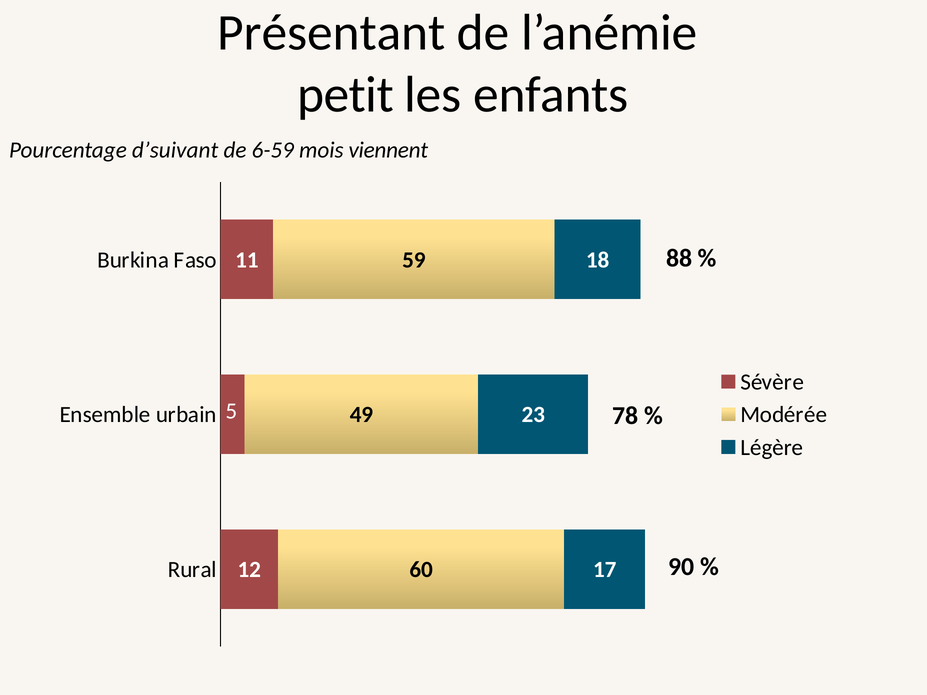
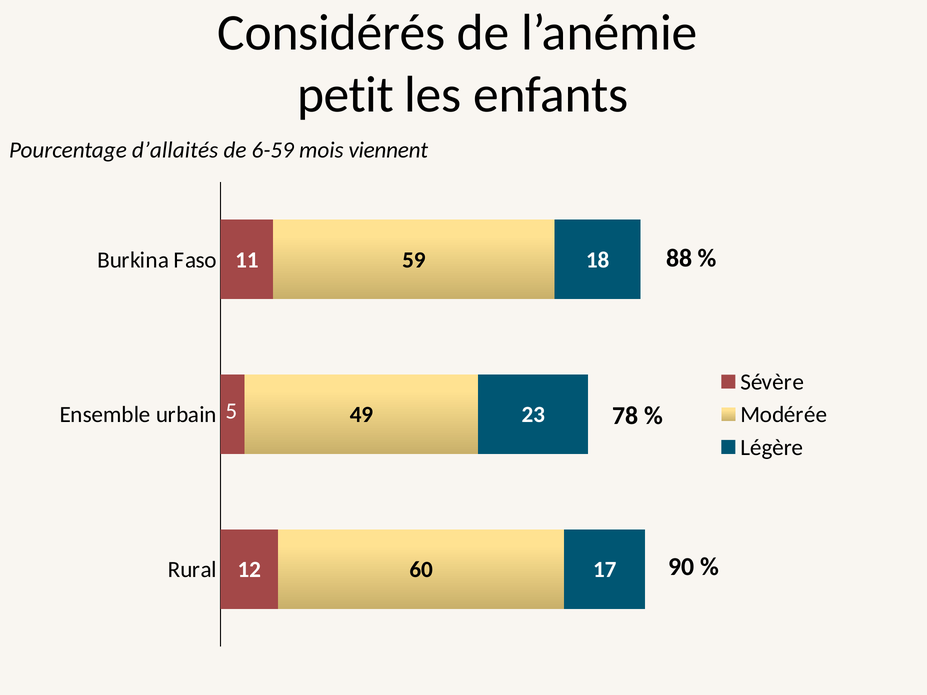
Présentant: Présentant -> Considérés (331, 33)
d’suivant: d’suivant -> d’allaités (175, 150)
